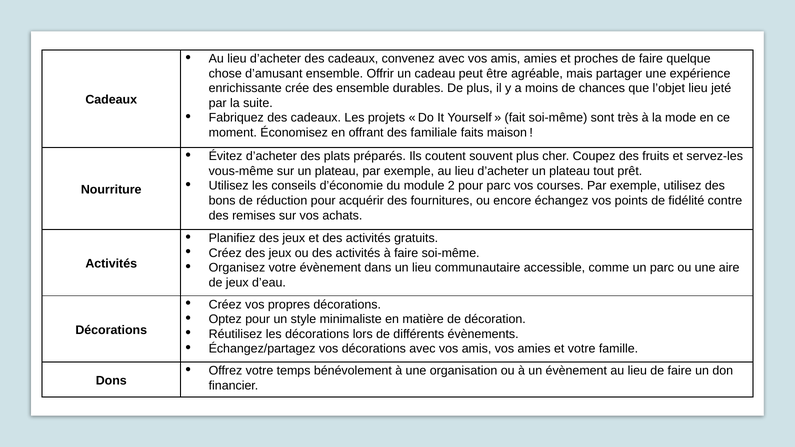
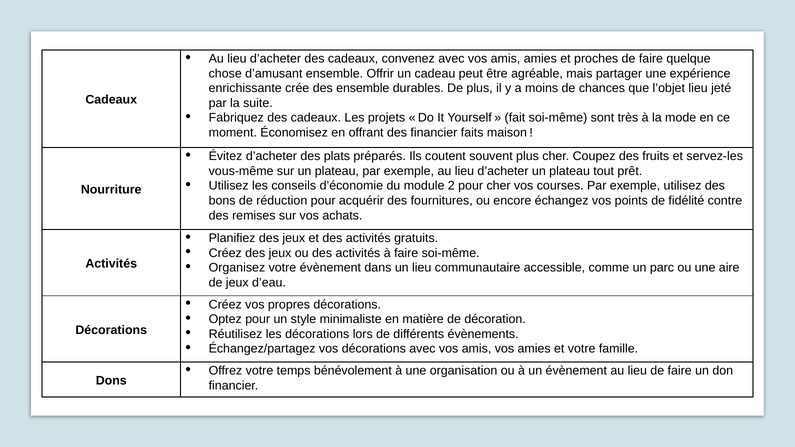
des familiale: familiale -> financier (434, 133)
pour parc: parc -> cher (499, 186)
